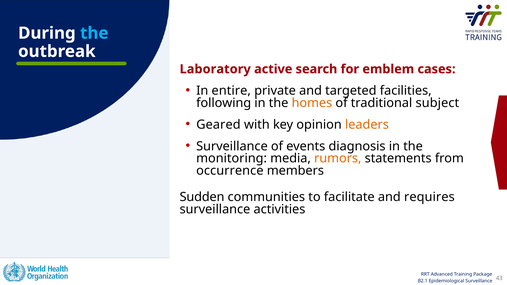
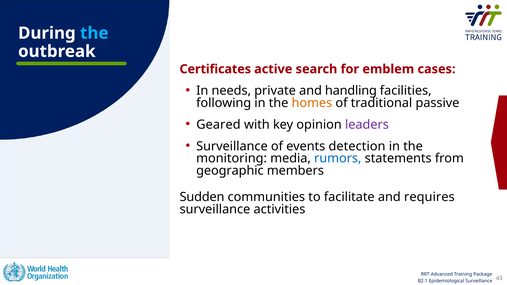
Laboratory: Laboratory -> Certificates (215, 69)
entire: entire -> needs (231, 91)
targeted: targeted -> handling (351, 91)
subject: subject -> passive (437, 103)
leaders colour: orange -> purple (367, 125)
diagnosis: diagnosis -> detection (357, 146)
rumors colour: orange -> blue (338, 159)
occurrence: occurrence -> geographic (230, 171)
